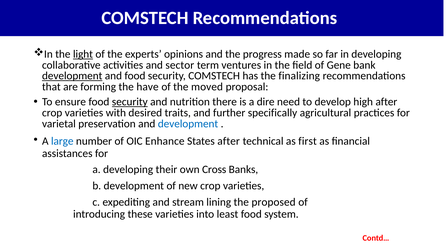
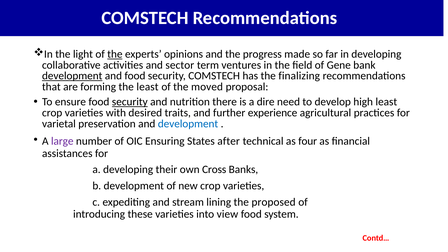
light underline: present -> none (83, 54)
the underline: none -> present (115, 54)
the have: have -> least (148, 87)
high after: after -> least (386, 102)
specifically: specifically -> experience (273, 113)
large colour: blue -> purple (62, 141)
Enhance: Enhance -> Ensuring (165, 141)
first: first -> four (308, 141)
least: least -> view (227, 214)
